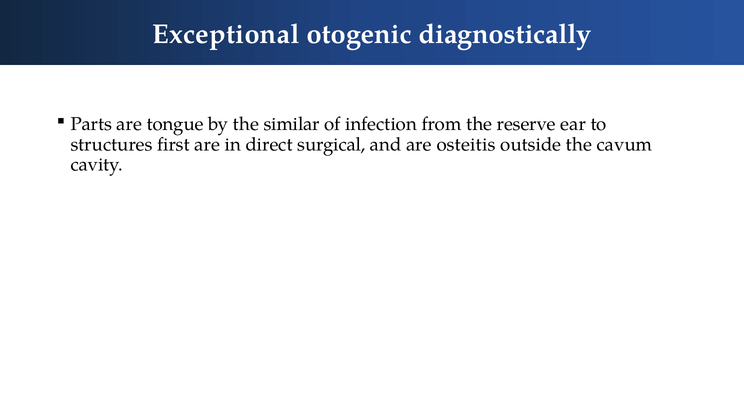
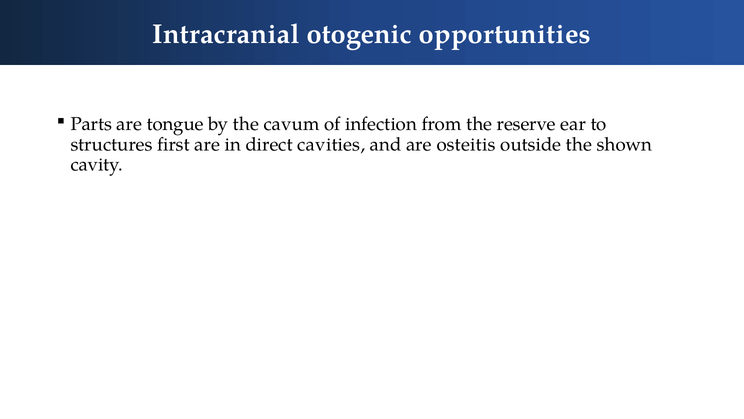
Exceptional: Exceptional -> Intracranial (226, 34)
diagnostically: diagnostically -> opportunities (505, 34)
similar: similar -> cavum (292, 124)
surgical: surgical -> cavities (331, 144)
cavum: cavum -> shown (624, 144)
